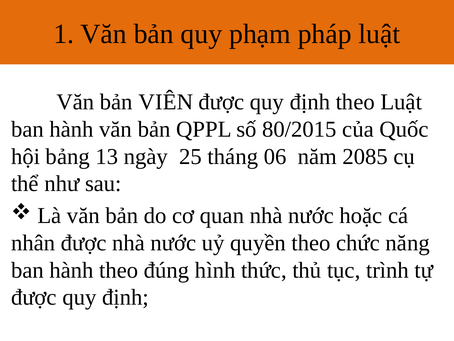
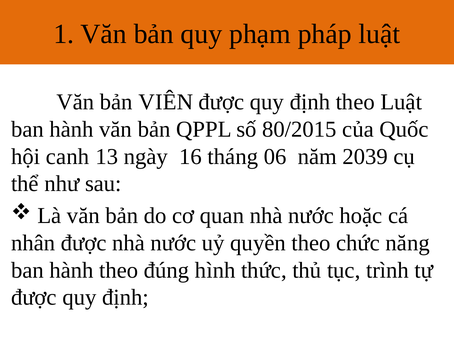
bảng: bảng -> canh (68, 156)
25: 25 -> 16 (191, 156)
2085: 2085 -> 2039 (365, 156)
